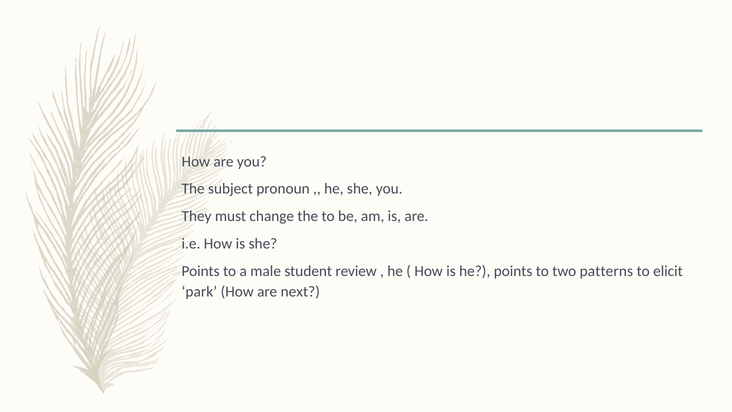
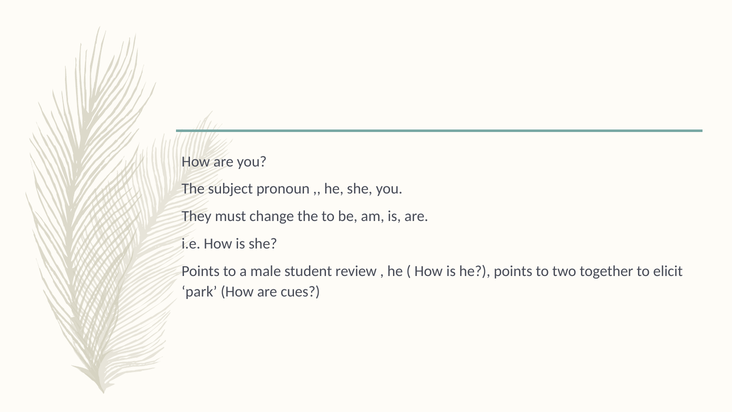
patterns: patterns -> together (606, 271)
next: next -> cues (300, 291)
